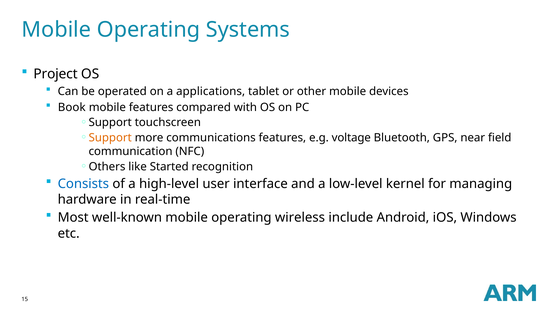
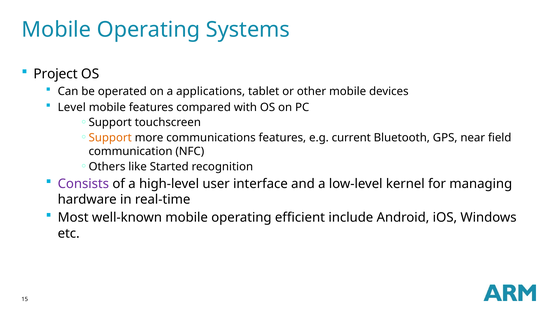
Book: Book -> Level (72, 107)
voltage: voltage -> current (351, 137)
Consists colour: blue -> purple (83, 183)
wireless: wireless -> efficient (300, 217)
